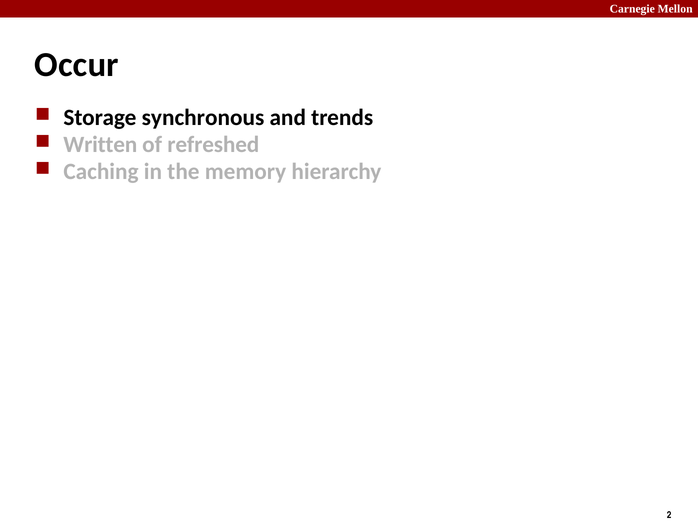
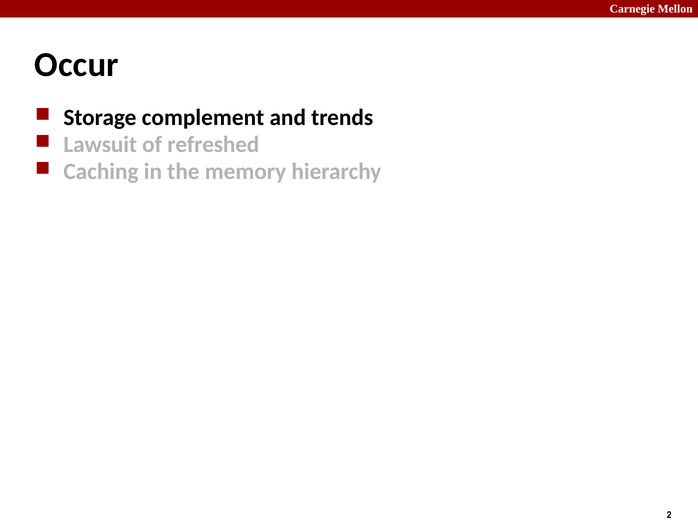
synchronous: synchronous -> complement (203, 118)
Written: Written -> Lawsuit (100, 145)
